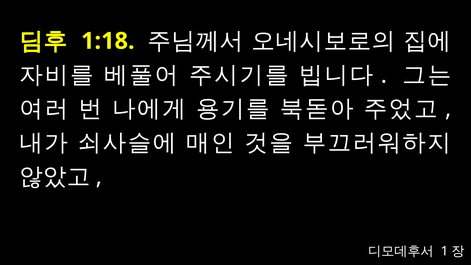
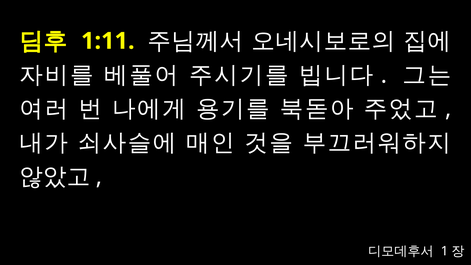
1:18: 1:18 -> 1:11 (108, 41)
